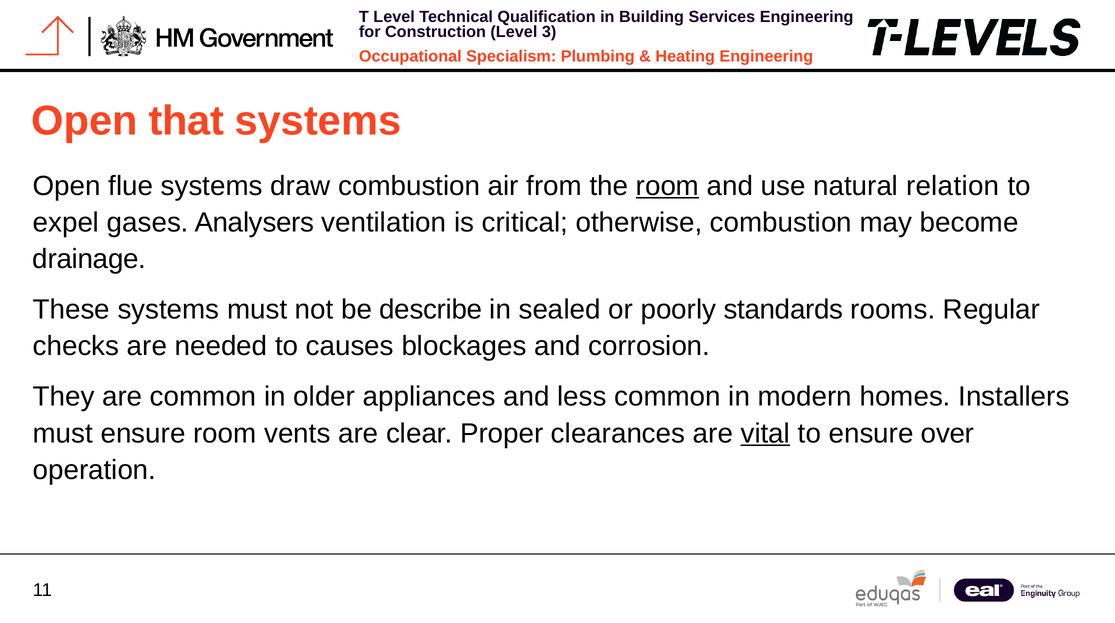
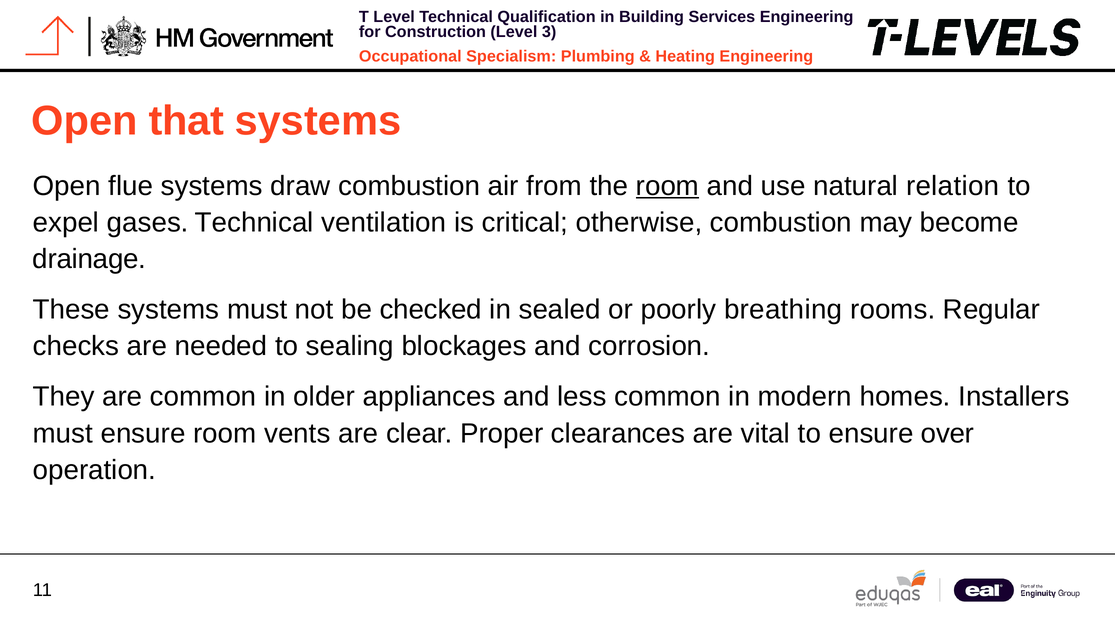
gases Analysers: Analysers -> Technical (254, 223)
describe: describe -> checked (431, 310)
standards: standards -> breathing (783, 310)
causes: causes -> sealing (350, 346)
vital underline: present -> none (765, 433)
